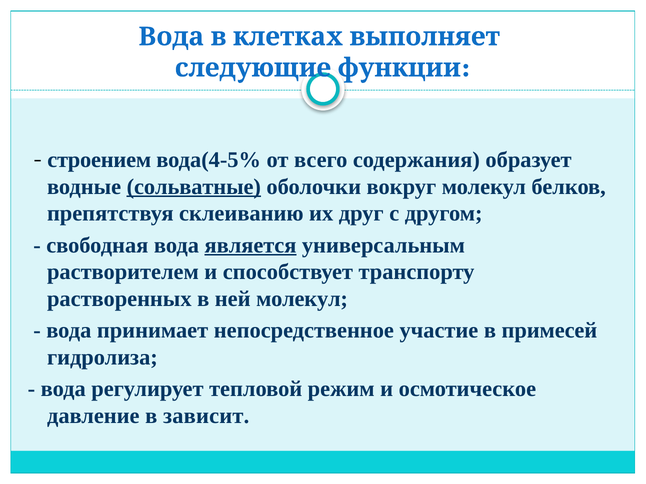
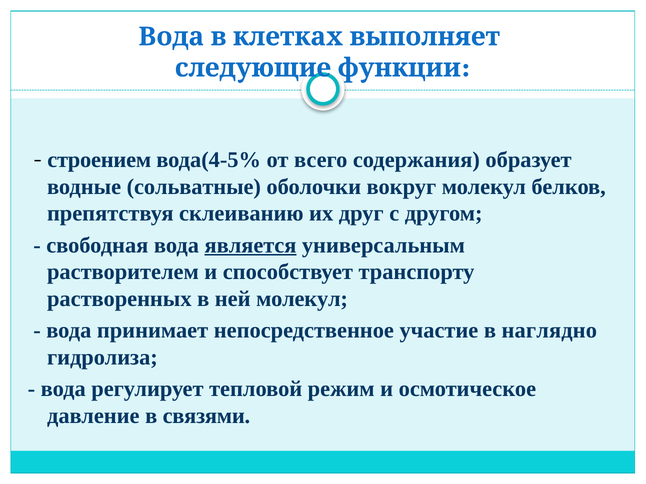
сольватные underline: present -> none (194, 187)
примесей: примесей -> наглядно (549, 331)
зависит: зависит -> связями (206, 416)
